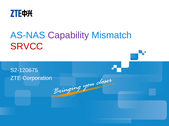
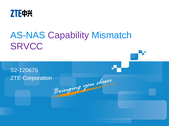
SRVCC colour: red -> purple (27, 47)
